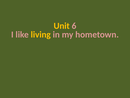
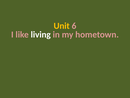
living colour: yellow -> white (41, 34)
